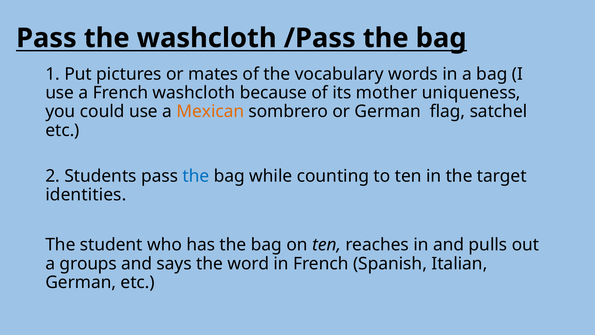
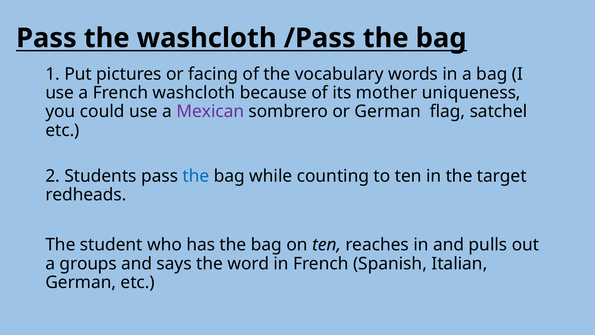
mates: mates -> facing (213, 74)
Mexican colour: orange -> purple (210, 111)
identities: identities -> redheads (86, 195)
